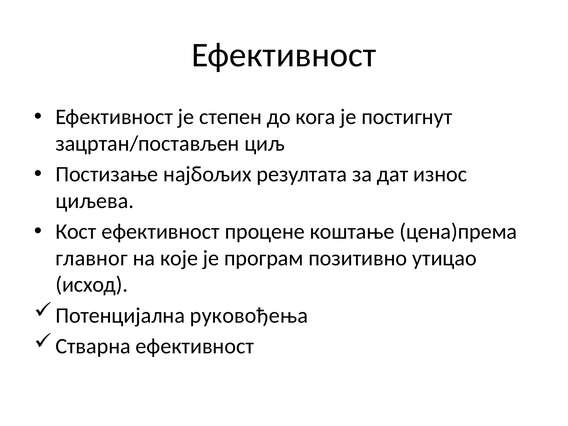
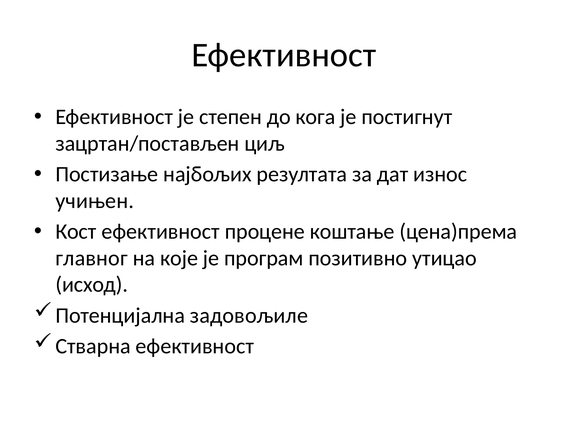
циљева: циљева -> учињен (95, 201)
руковођења: руковођења -> задовољиле (249, 315)
